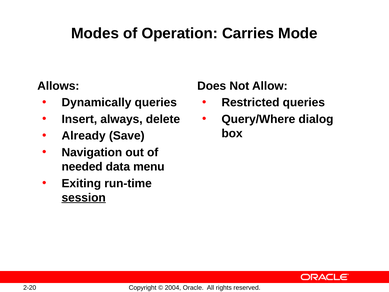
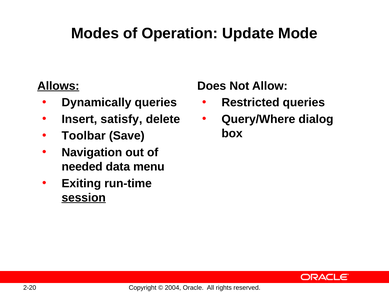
Carries: Carries -> Update (248, 33)
Allows underline: none -> present (58, 86)
always: always -> satisfy (121, 119)
Already: Already -> Toolbar (84, 136)
